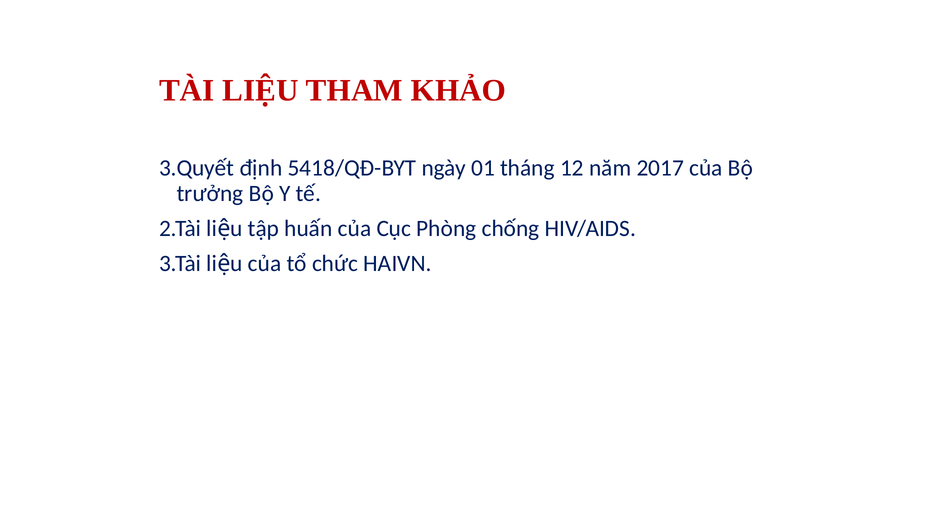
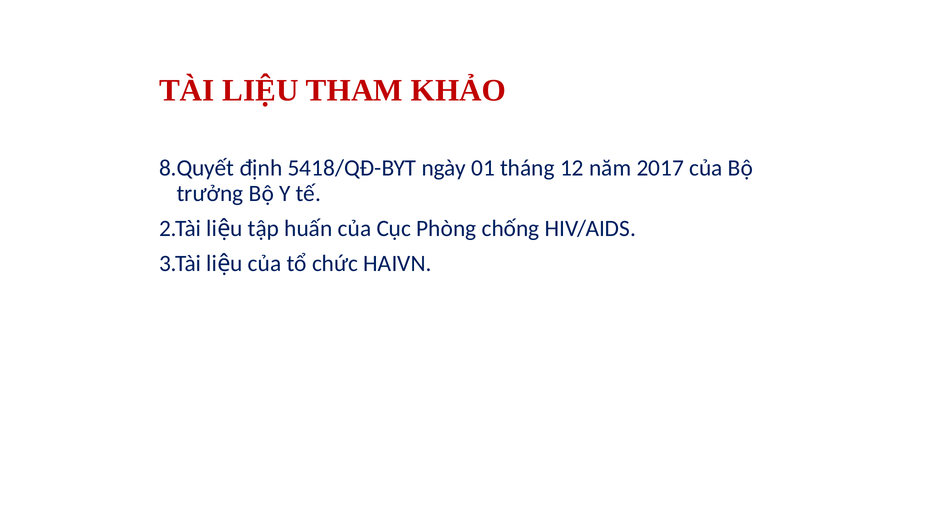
3.Quyết: 3.Quyết -> 8.Quyết (197, 168)
